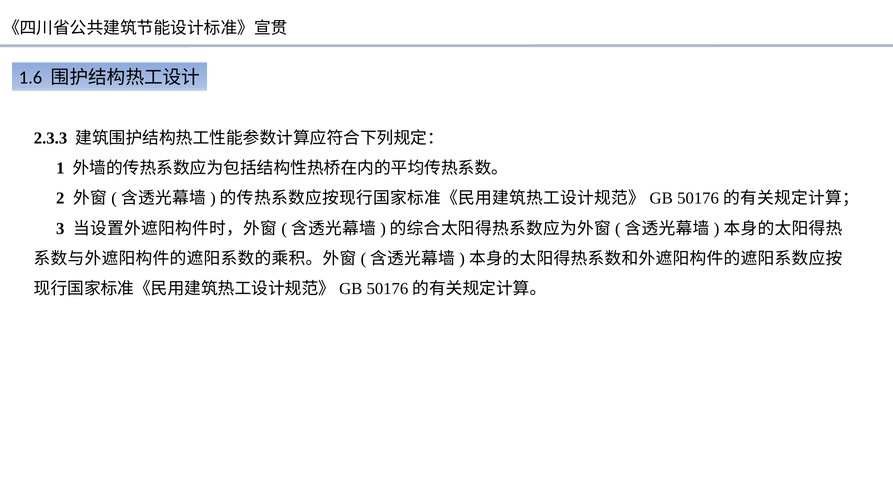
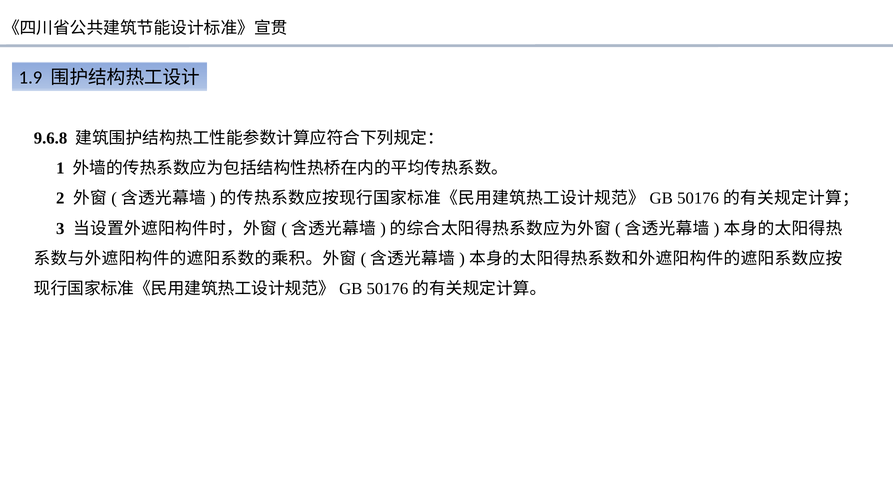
1.6: 1.6 -> 1.9 (30, 78)
2.3.3: 2.3.3 -> 9.6.8 (51, 138)
